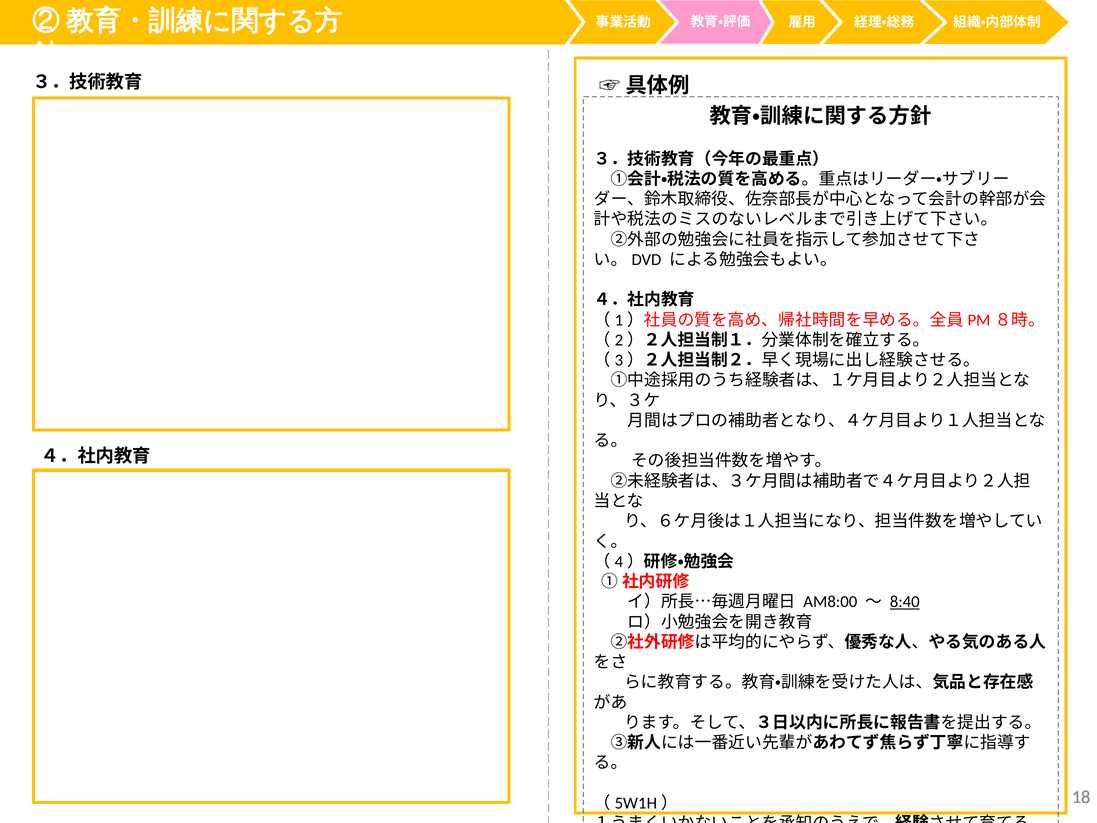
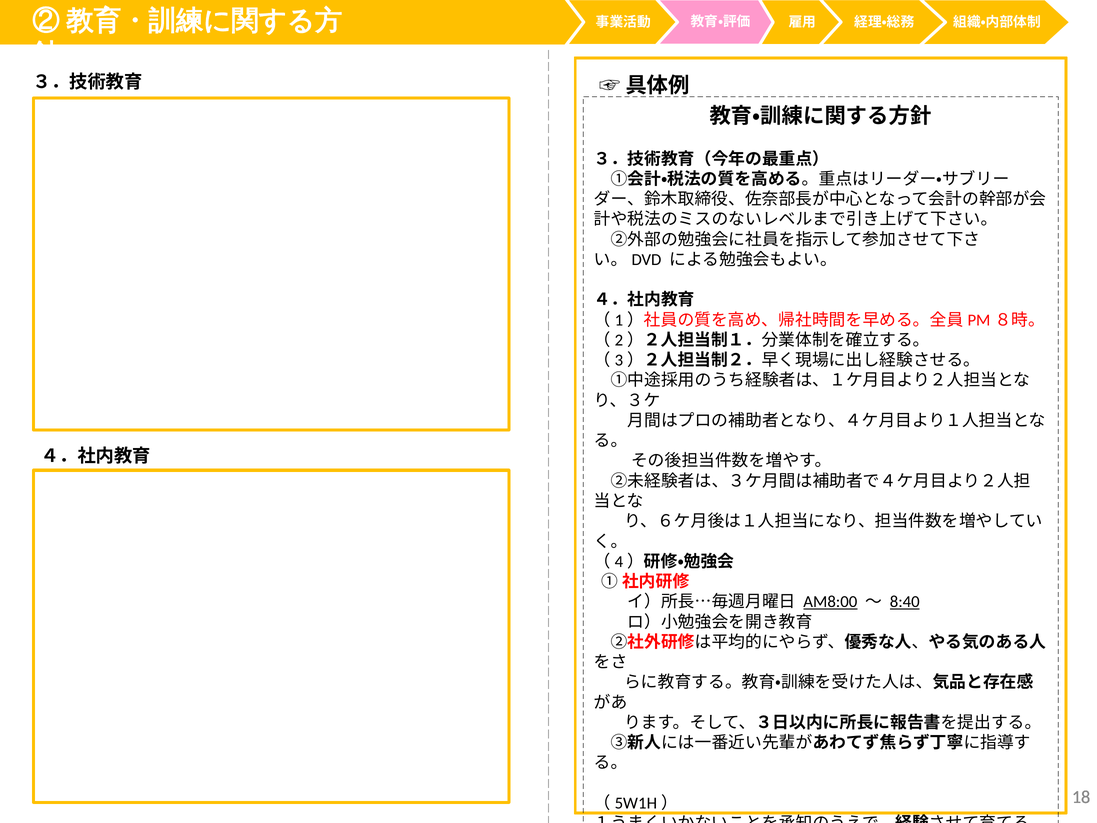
AM8:00 underline: none -> present (830, 602)
